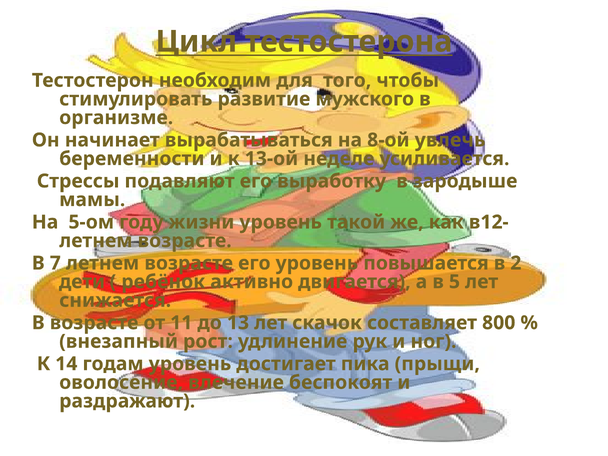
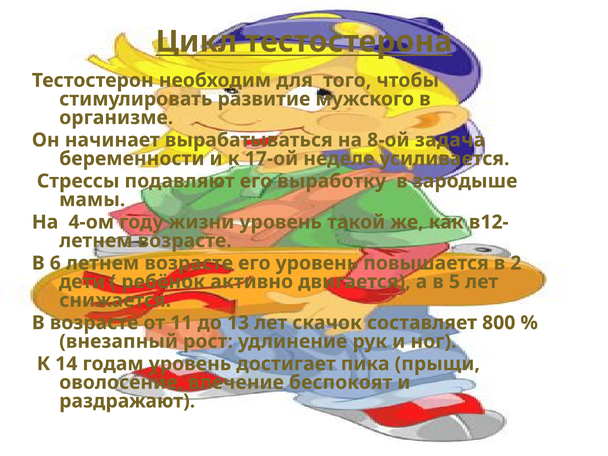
увлечь: увлечь -> задача (450, 140)
13-ой: 13-ой -> 17-ой (271, 159)
5-ом: 5-ом -> 4-ом (91, 222)
7: 7 -> 6 (55, 263)
